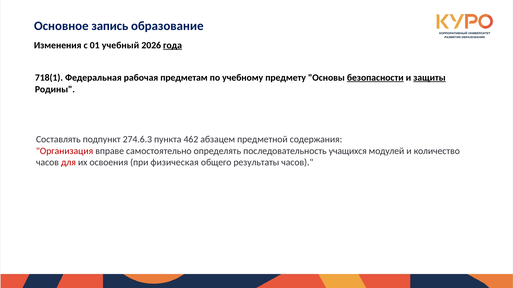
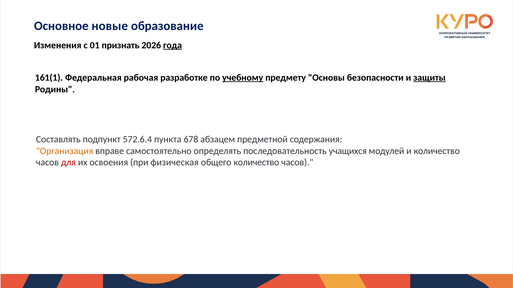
запись: запись -> новые (110, 26)
учебный: учебный -> признать (121, 45)
718(1: 718(1 -> 161(1 (49, 78)
предметам: предметам -> разработке (184, 78)
учебному underline: none -> present (243, 78)
безопасности underline: present -> none (375, 78)
274.6.3: 274.6.3 -> 572.6.4 (137, 140)
462: 462 -> 678 (191, 140)
Организация colour: red -> orange (65, 151)
общего результаты: результаты -> количество (256, 163)
